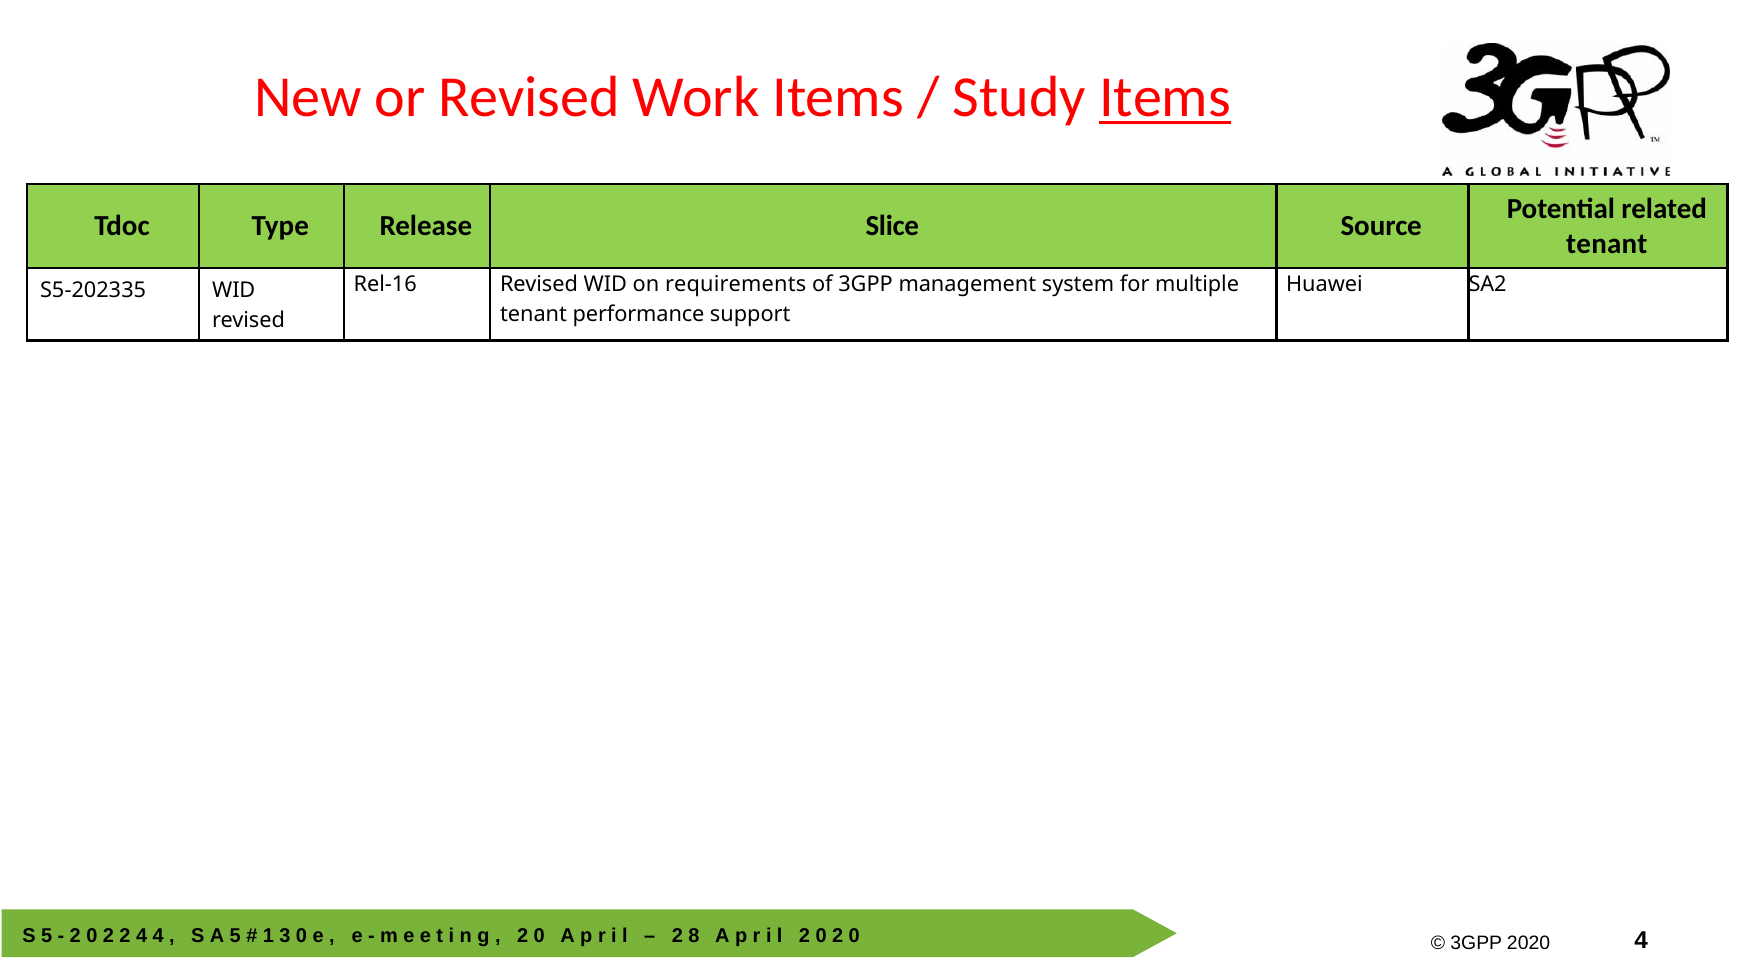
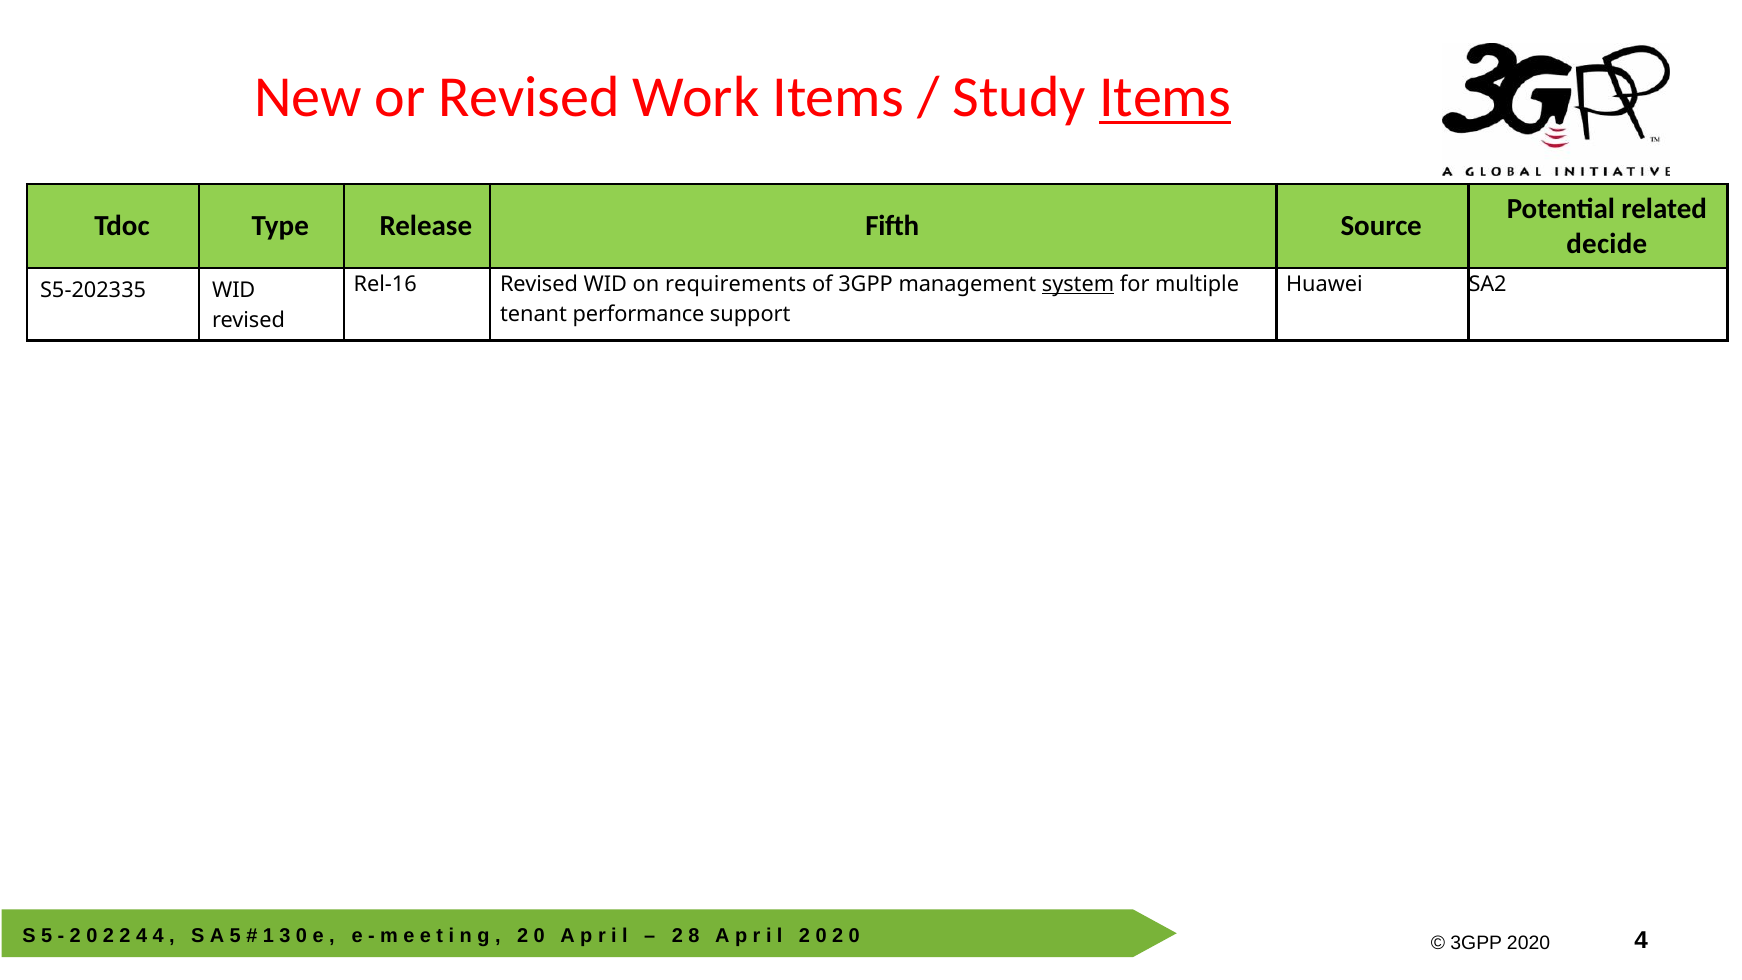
Slice: Slice -> Fifth (892, 226)
tenant: tenant -> decide (1607, 244)
system underline: none -> present (1078, 284)
